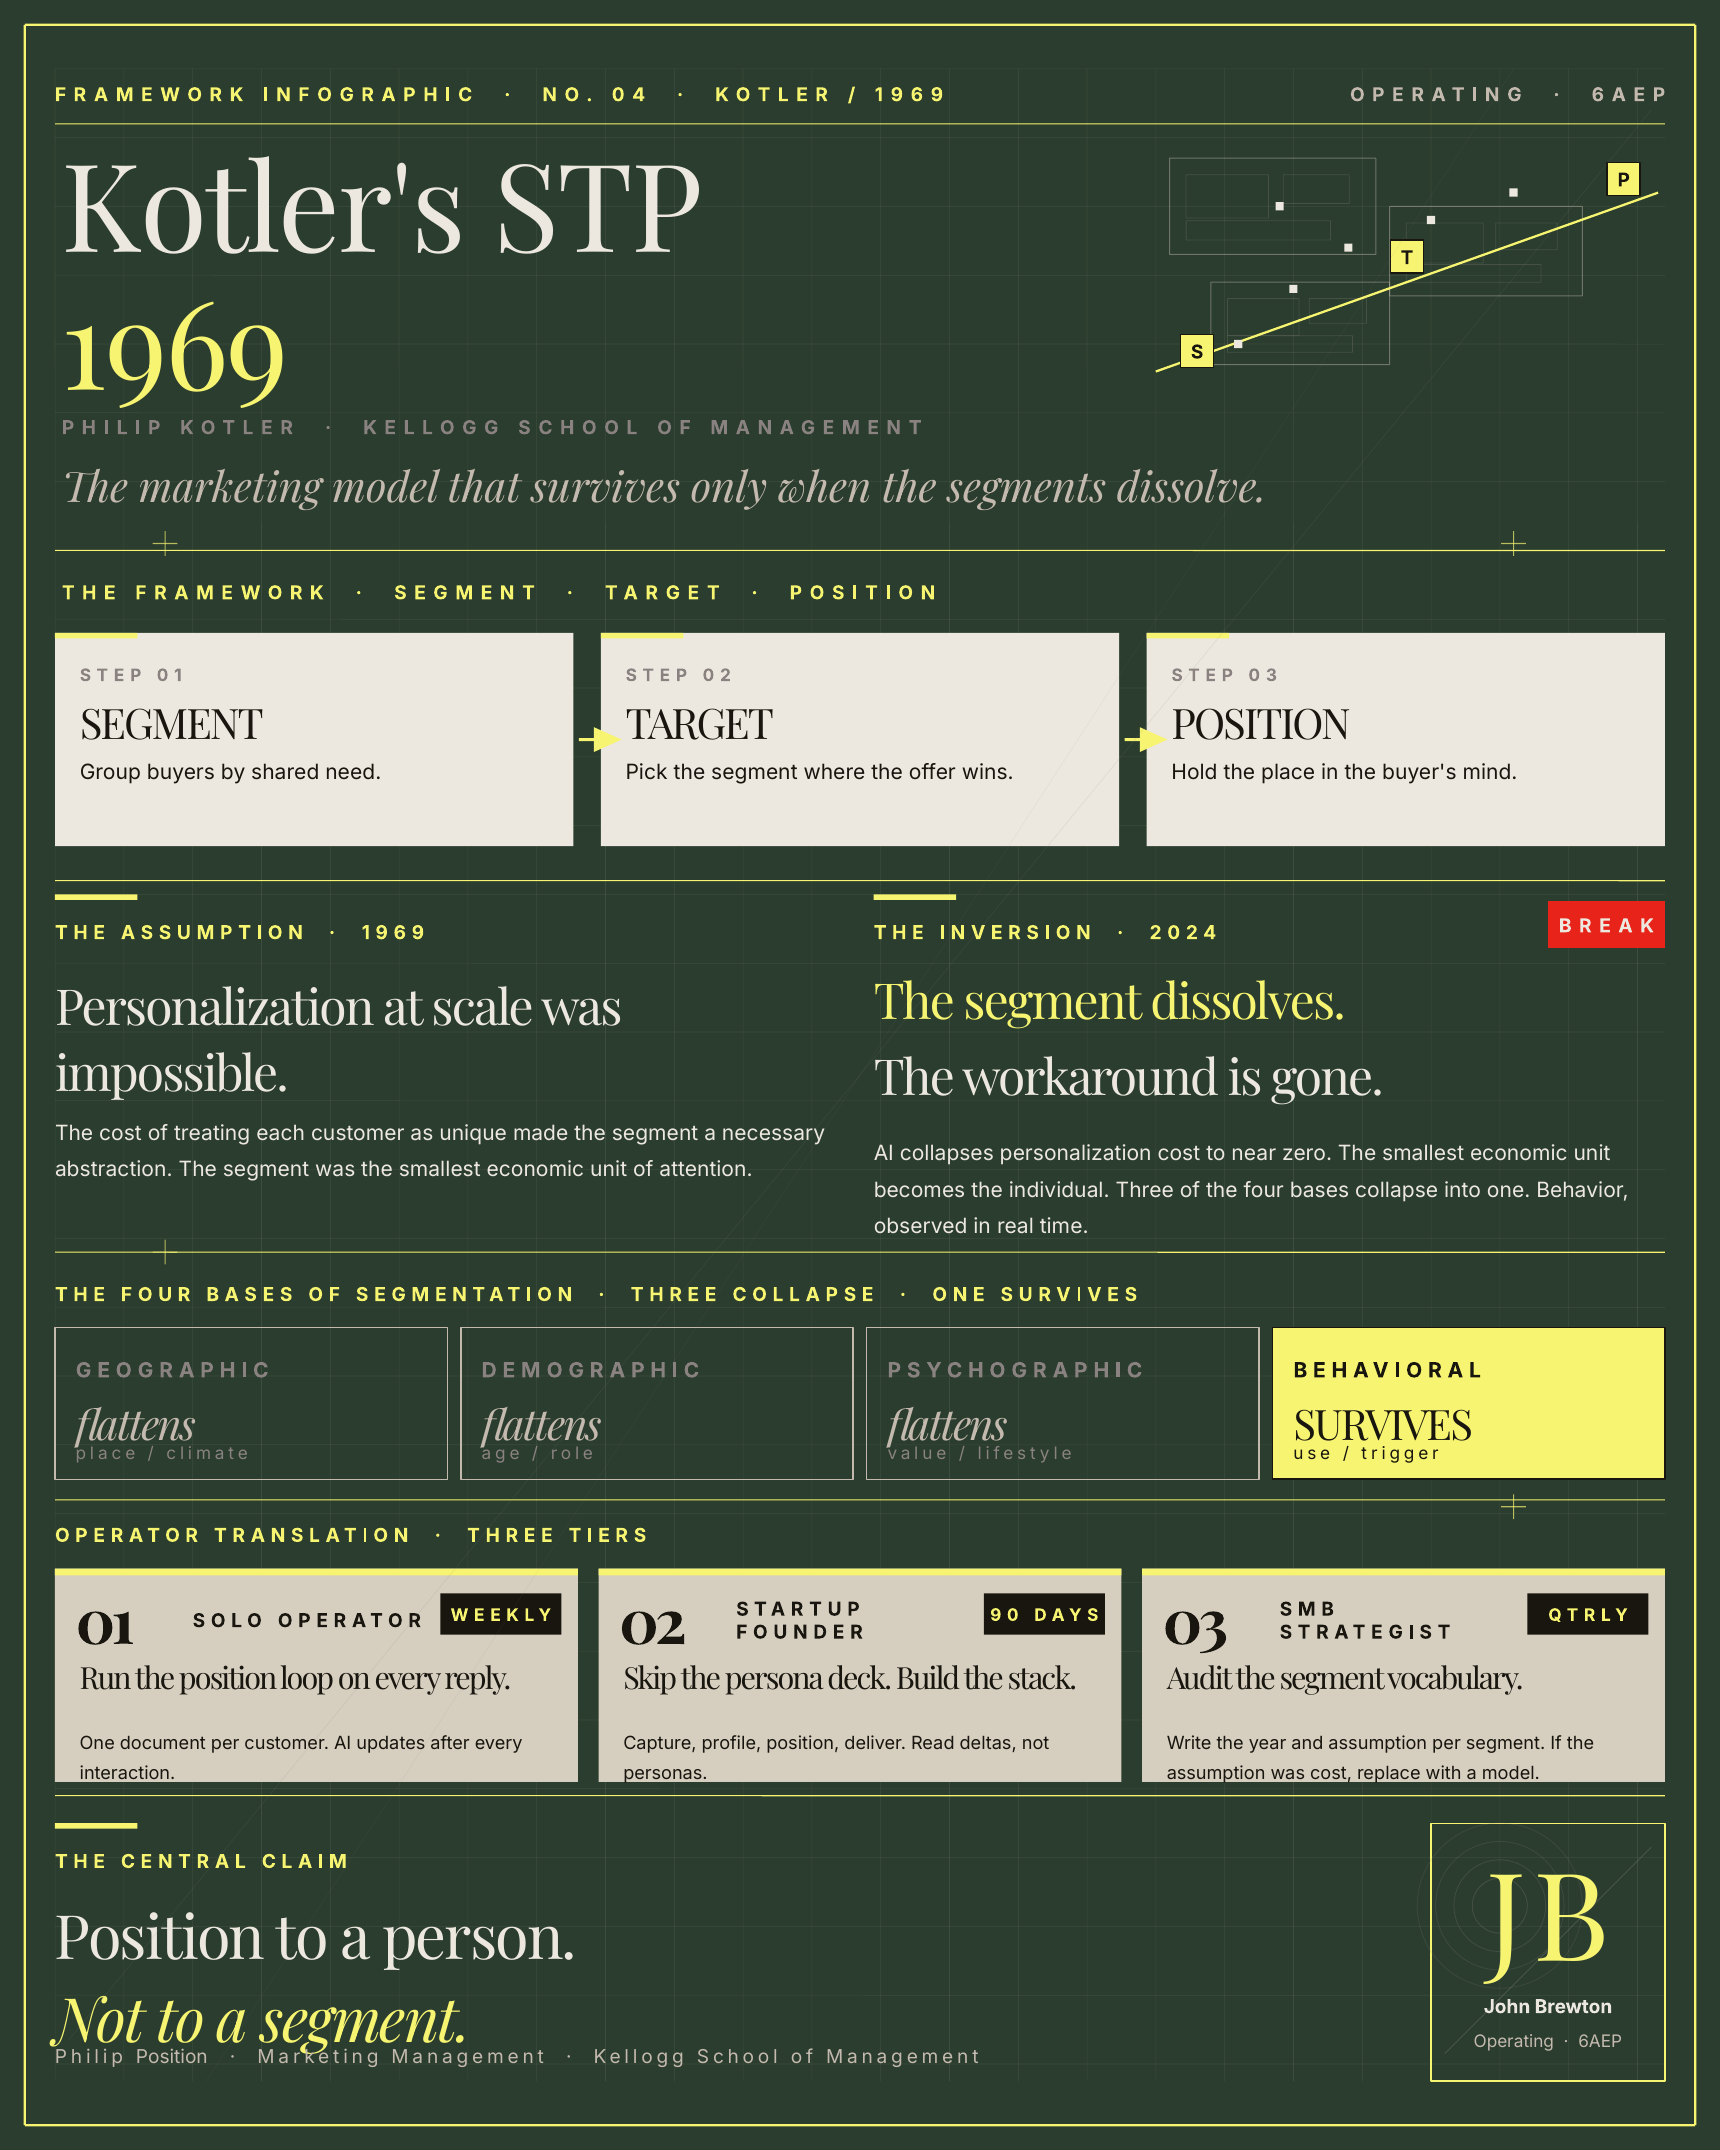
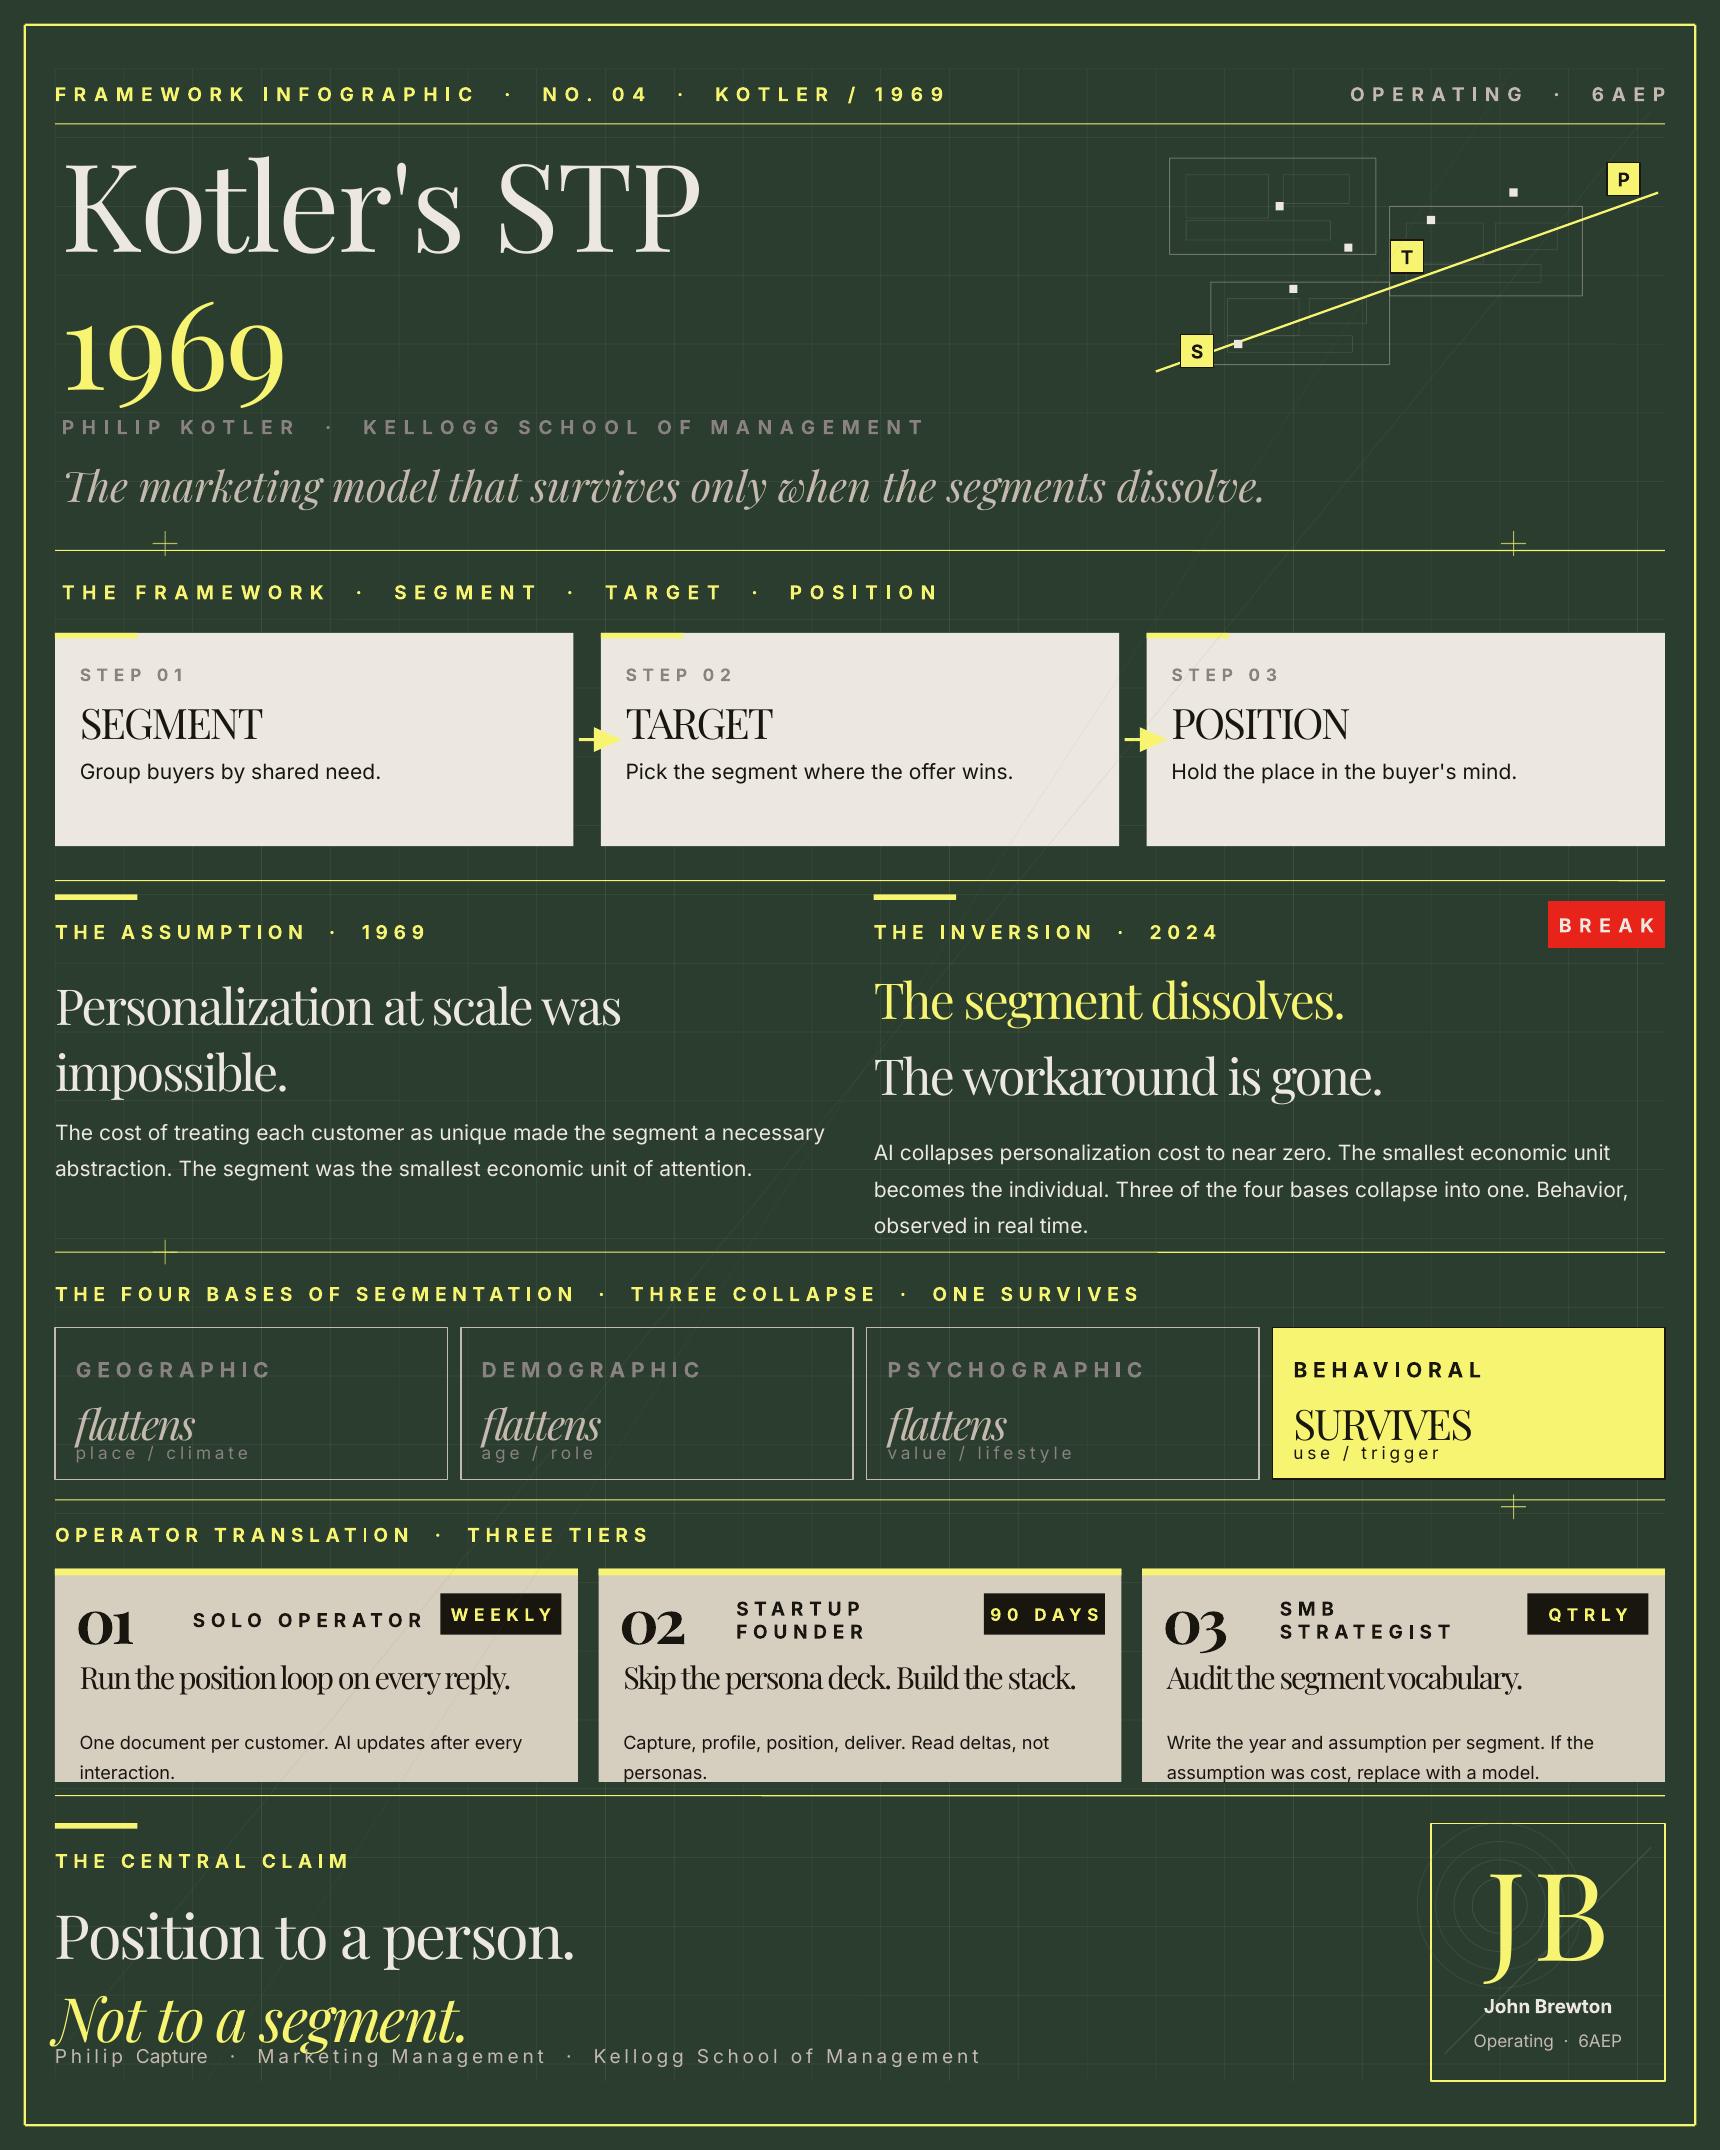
Position: Position -> Capture (172, 2057)
